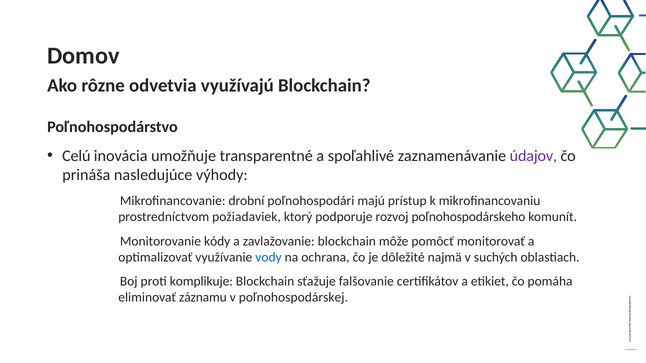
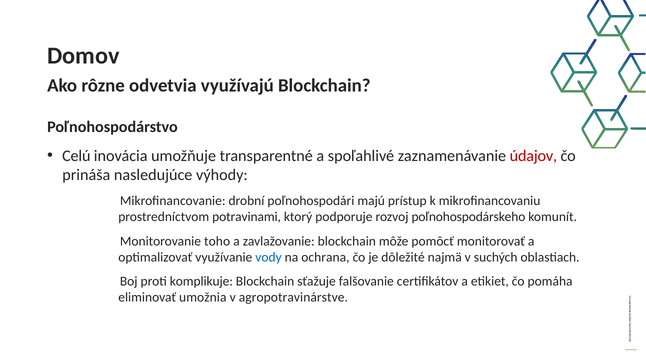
údajov colour: purple -> red (533, 156)
požiadaviek: požiadaviek -> potravinami (247, 217)
kódy: kódy -> toho (217, 241)
záznamu: záznamu -> umožnia (203, 298)
poľnohospodárskej: poľnohospodárskej -> agropotravinárstve (293, 298)
